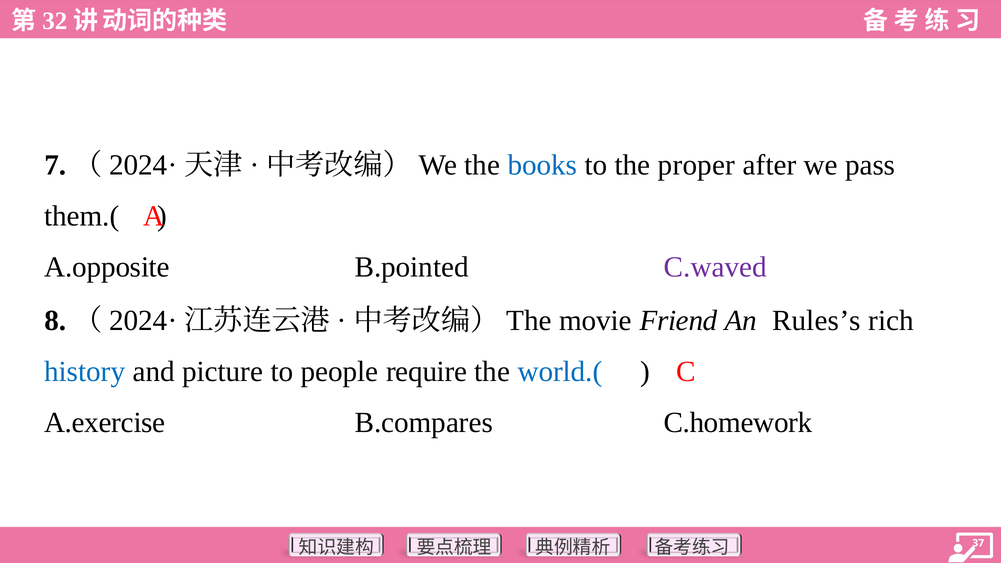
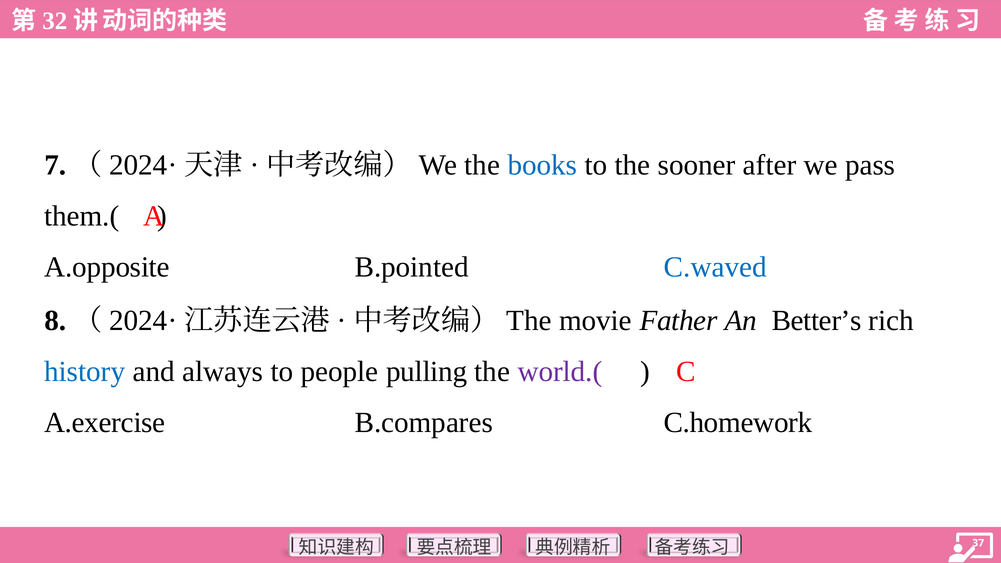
proper: proper -> sooner (697, 165)
C.waved colour: purple -> blue (715, 267)
Friend: Friend -> Father (678, 321)
Rules’s: Rules’s -> Better’s (817, 321)
picture: picture -> always (223, 372)
require: require -> pulling (427, 372)
world.( colour: blue -> purple (560, 372)
